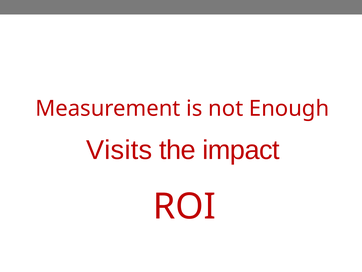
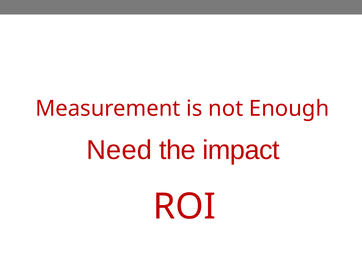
Visits: Visits -> Need (119, 150)
